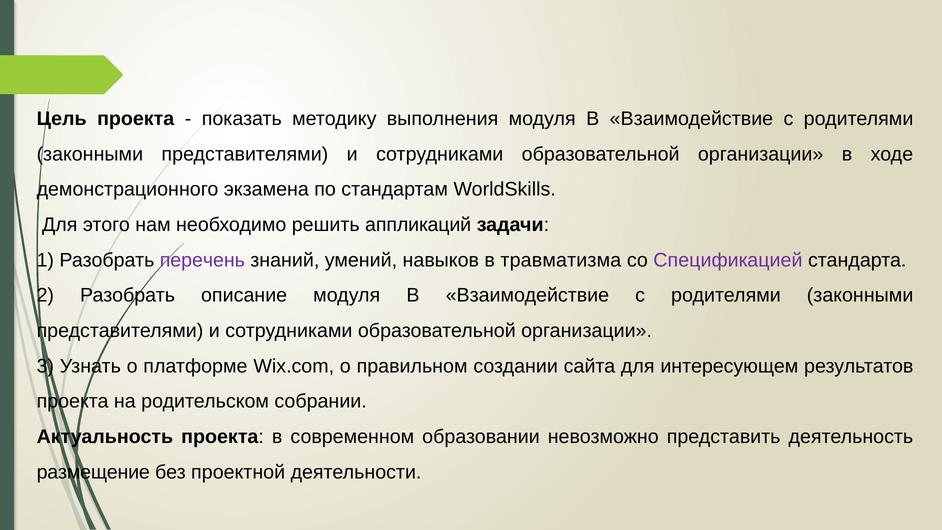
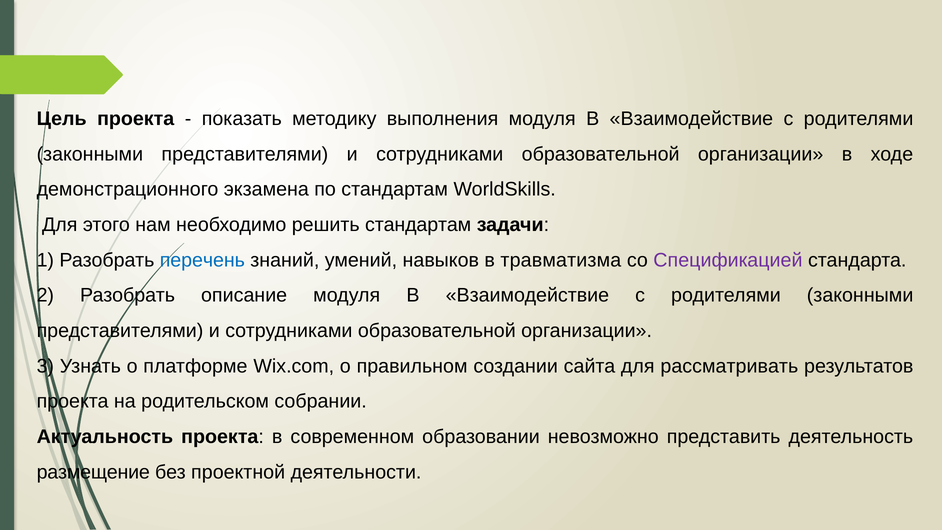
решить аппликаций: аппликаций -> стандартам (418, 225)
перечень colour: purple -> blue (202, 260)
интересующем: интересующем -> рассматривать (729, 366)
